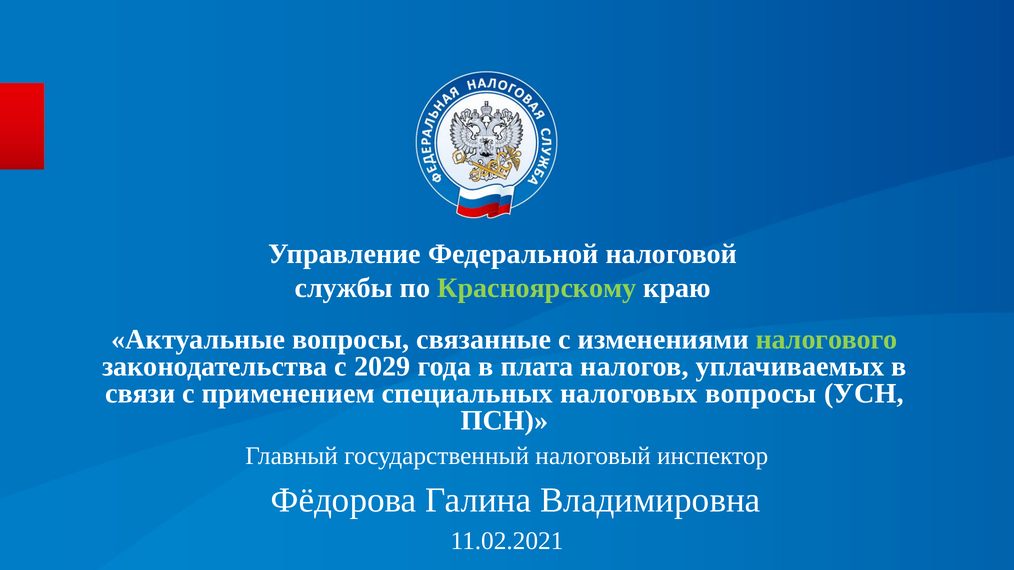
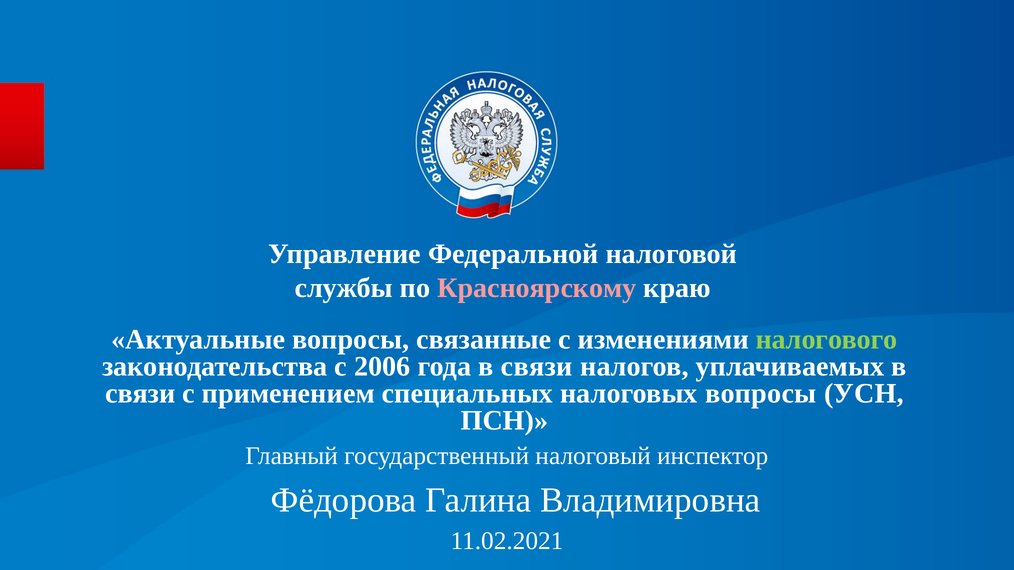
Красноярскому colour: light green -> pink (537, 288)
2029: 2029 -> 2006 (382, 367)
года в плата: плата -> связи (537, 367)
